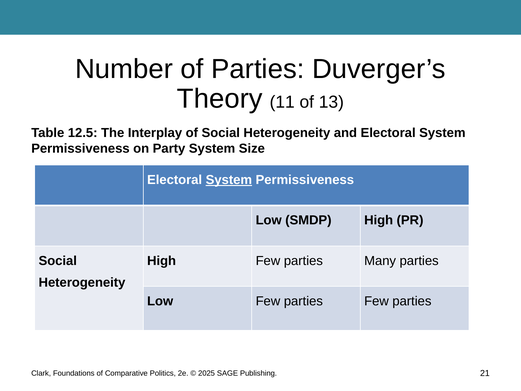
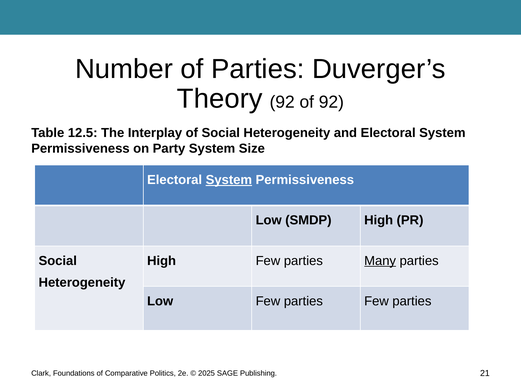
Theory 11: 11 -> 92 (282, 102)
of 13: 13 -> 92 (331, 102)
Many underline: none -> present (380, 261)
